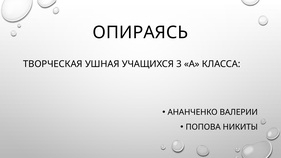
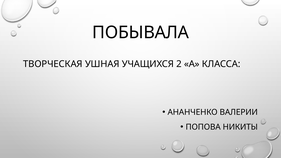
ОПИРАЯСЬ: ОПИРАЯСЬ -> ПОБЫВАЛА (141, 33)
3: 3 -> 2 (179, 64)
